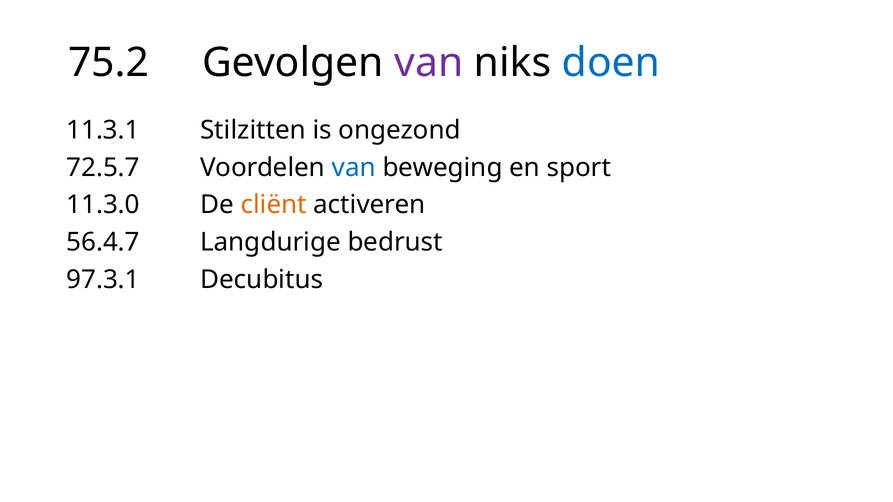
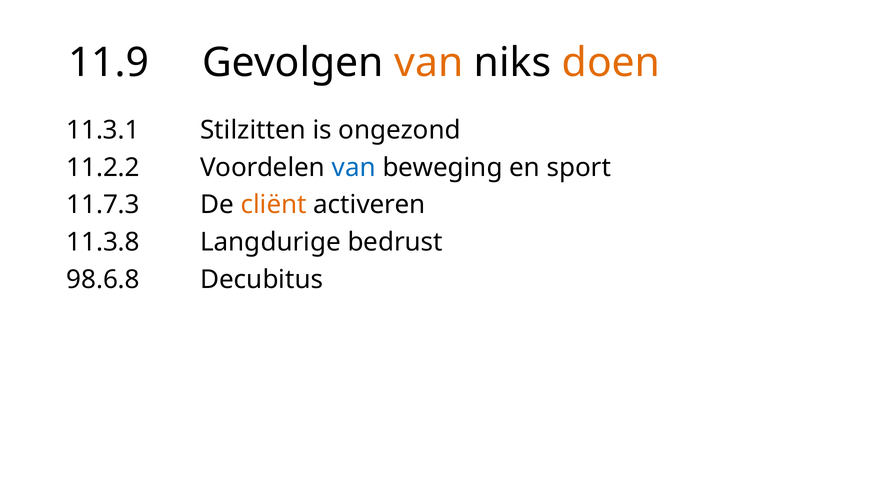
75.2: 75.2 -> 11.9 (109, 63)
van colour: purple -> orange (429, 63)
doen colour: blue -> orange (611, 63)
72.5.7: 72.5.7 -> 11.2.2 (103, 168)
11.3.0: 11.3.0 -> 11.7.3 (103, 205)
56.4.7: 56.4.7 -> 11.3.8 (103, 242)
97.3.1: 97.3.1 -> 98.6.8 (103, 280)
